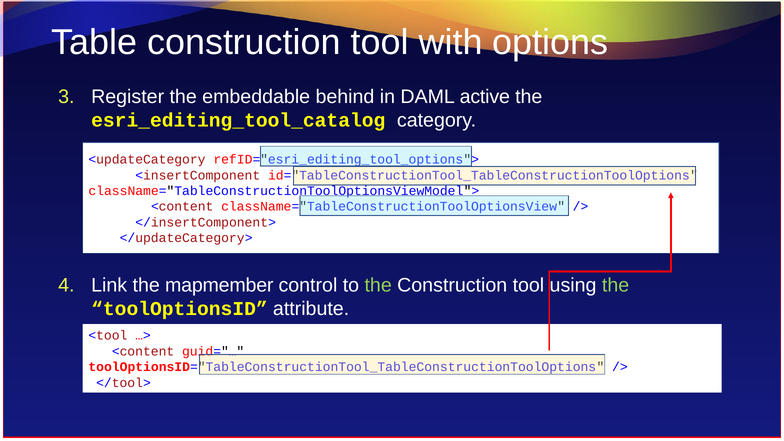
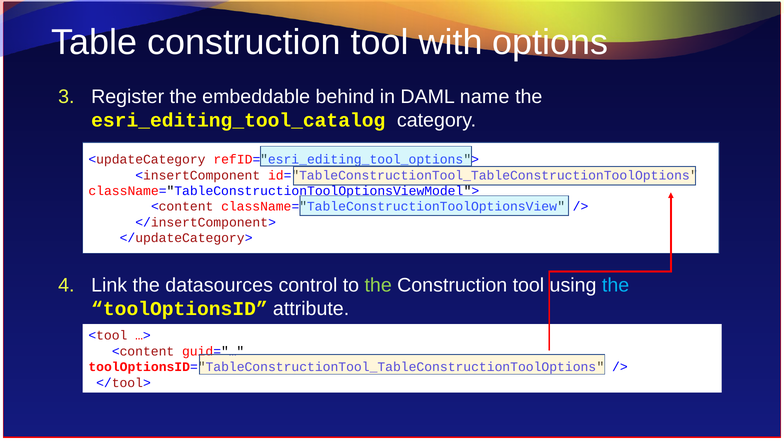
active: active -> name (485, 97)
mapmember: mapmember -> datasources (219, 285)
the colour: light green -> light blue (616, 285)
